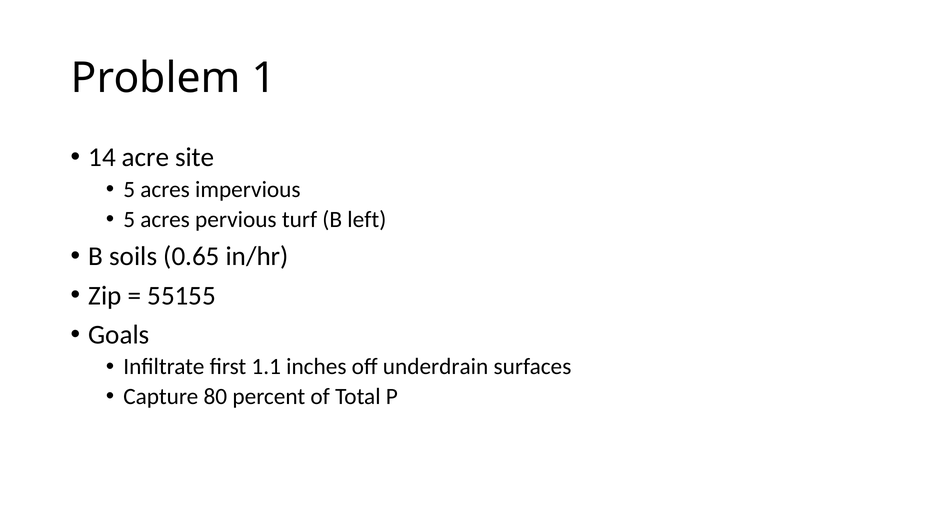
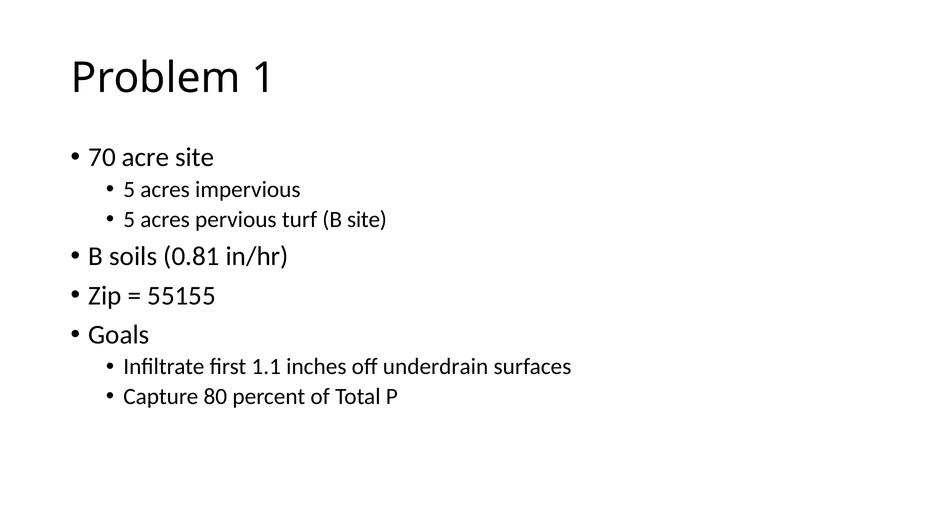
14: 14 -> 70 (102, 157)
B left: left -> site (367, 219)
0.65: 0.65 -> 0.81 (191, 256)
